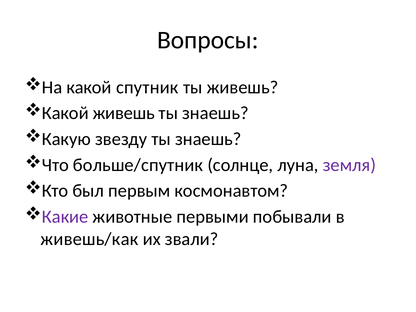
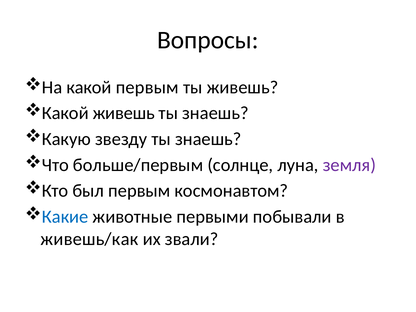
какой спутник: спутник -> первым (147, 87)
больше/спутник: больше/спутник -> больше/первым (138, 165)
Какие colour: purple -> blue (65, 217)
